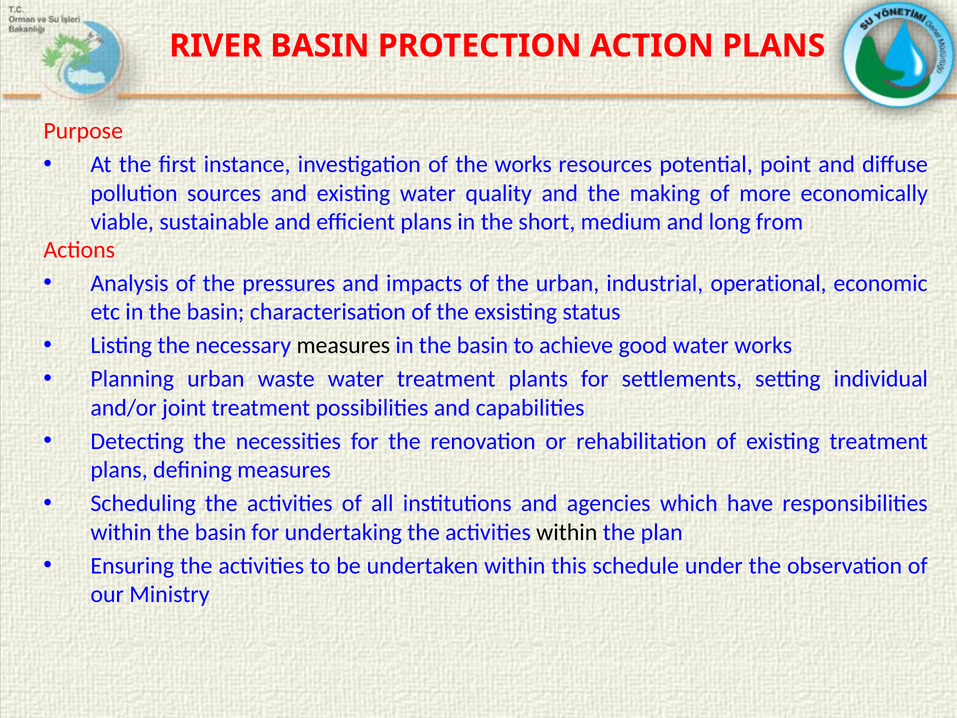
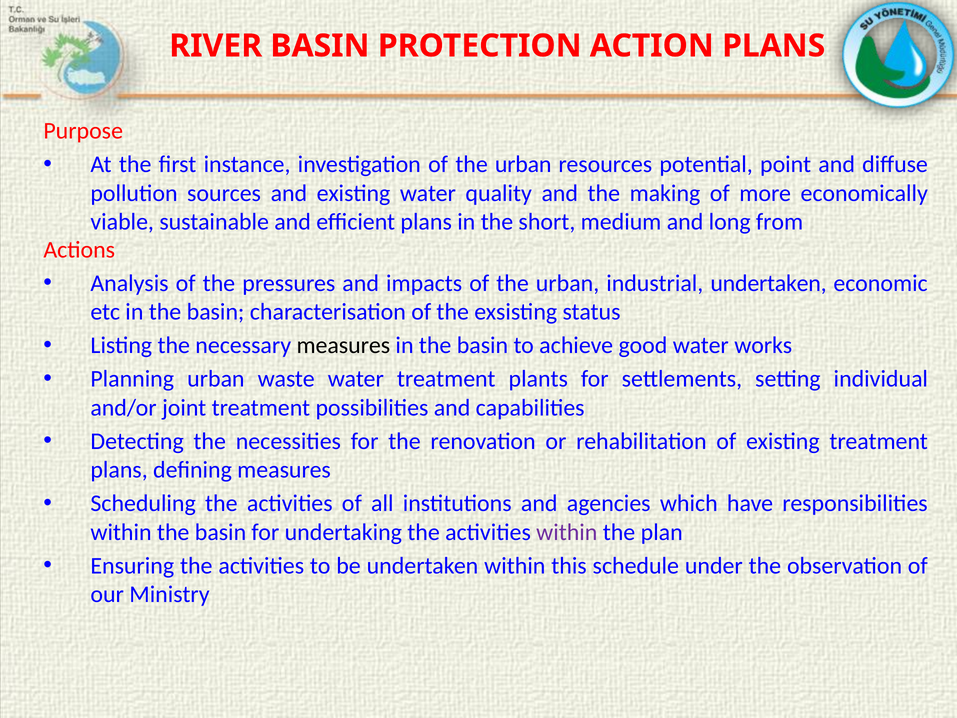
investigation of the works: works -> urban (523, 164)
industrial operational: operational -> undertaken (769, 283)
within colour: black -> purple (567, 532)
